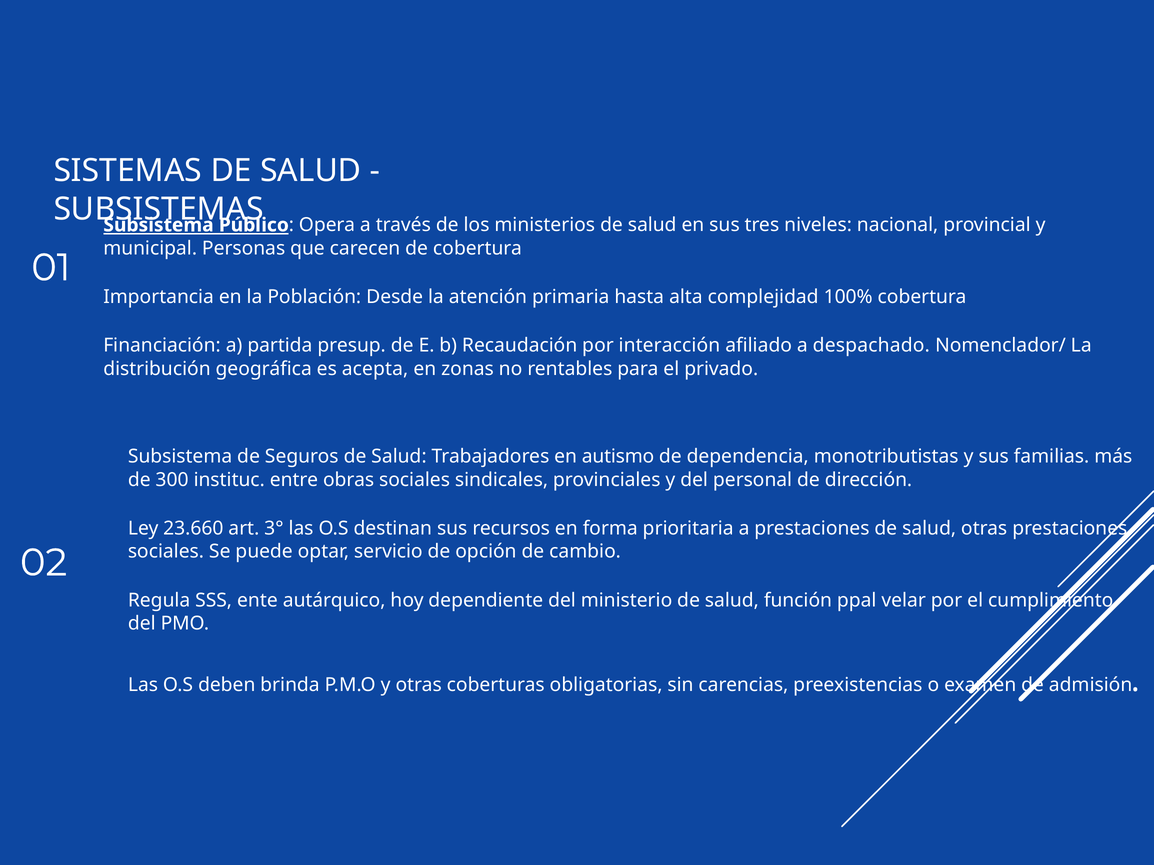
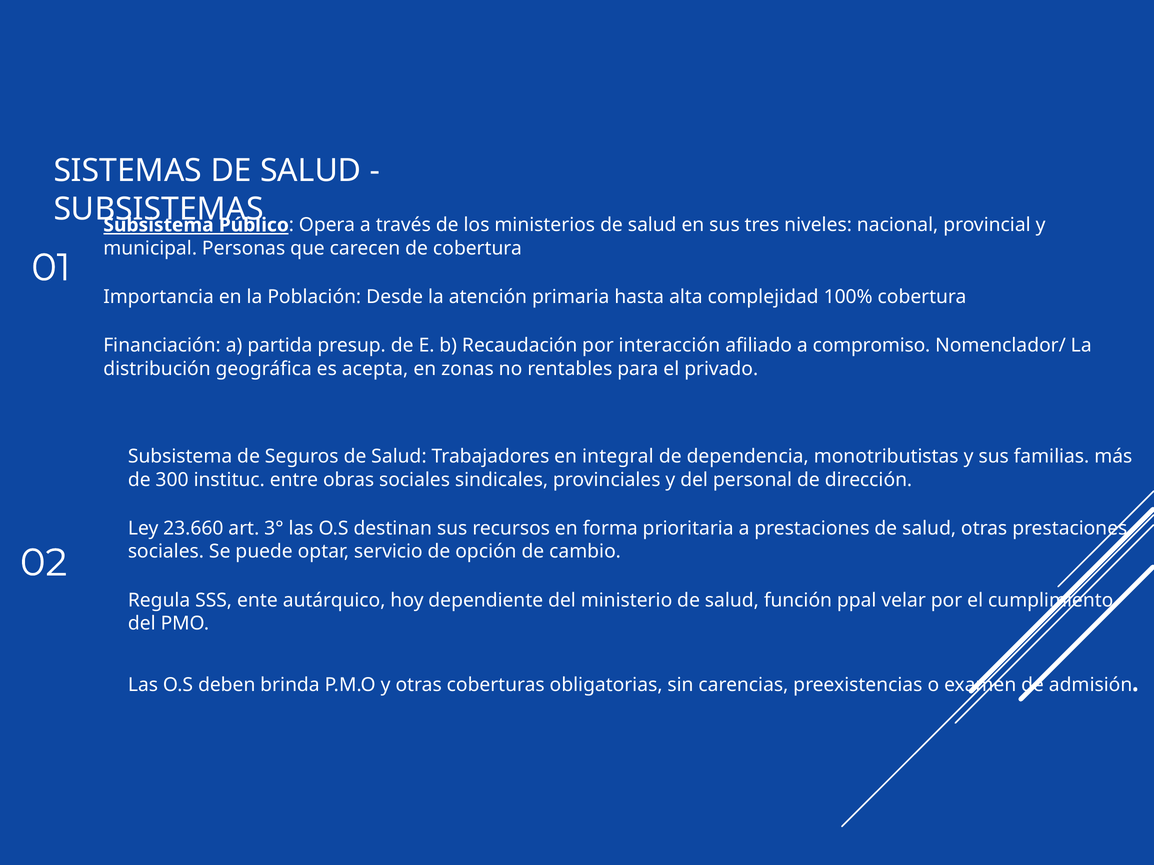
despachado: despachado -> compromiso (871, 346)
autismo: autismo -> integral (618, 457)
